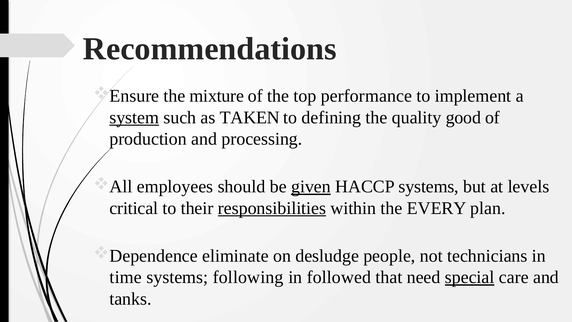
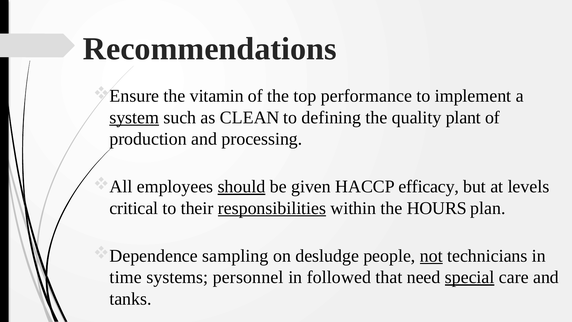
mixture: mixture -> vitamin (217, 96)
TAKEN: TAKEN -> CLEAN (250, 117)
good: good -> plant (463, 117)
should underline: none -> present (242, 187)
given underline: present -> none (311, 187)
HACCP systems: systems -> efficacy (429, 187)
EVERY: EVERY -> HOURS (437, 208)
eliminate: eliminate -> sampling (235, 256)
not underline: none -> present (431, 256)
following: following -> personnel (248, 277)
